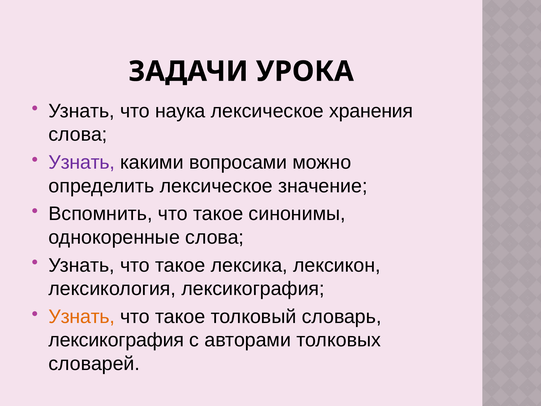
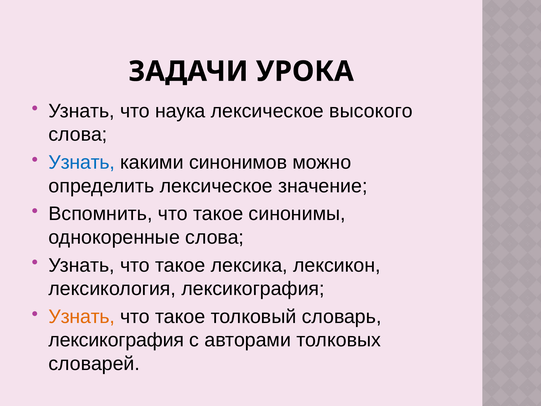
хранения: хранения -> высокого (371, 111)
Узнать colour: purple -> blue (82, 162)
вопросами: вопросами -> синонимов (238, 162)
